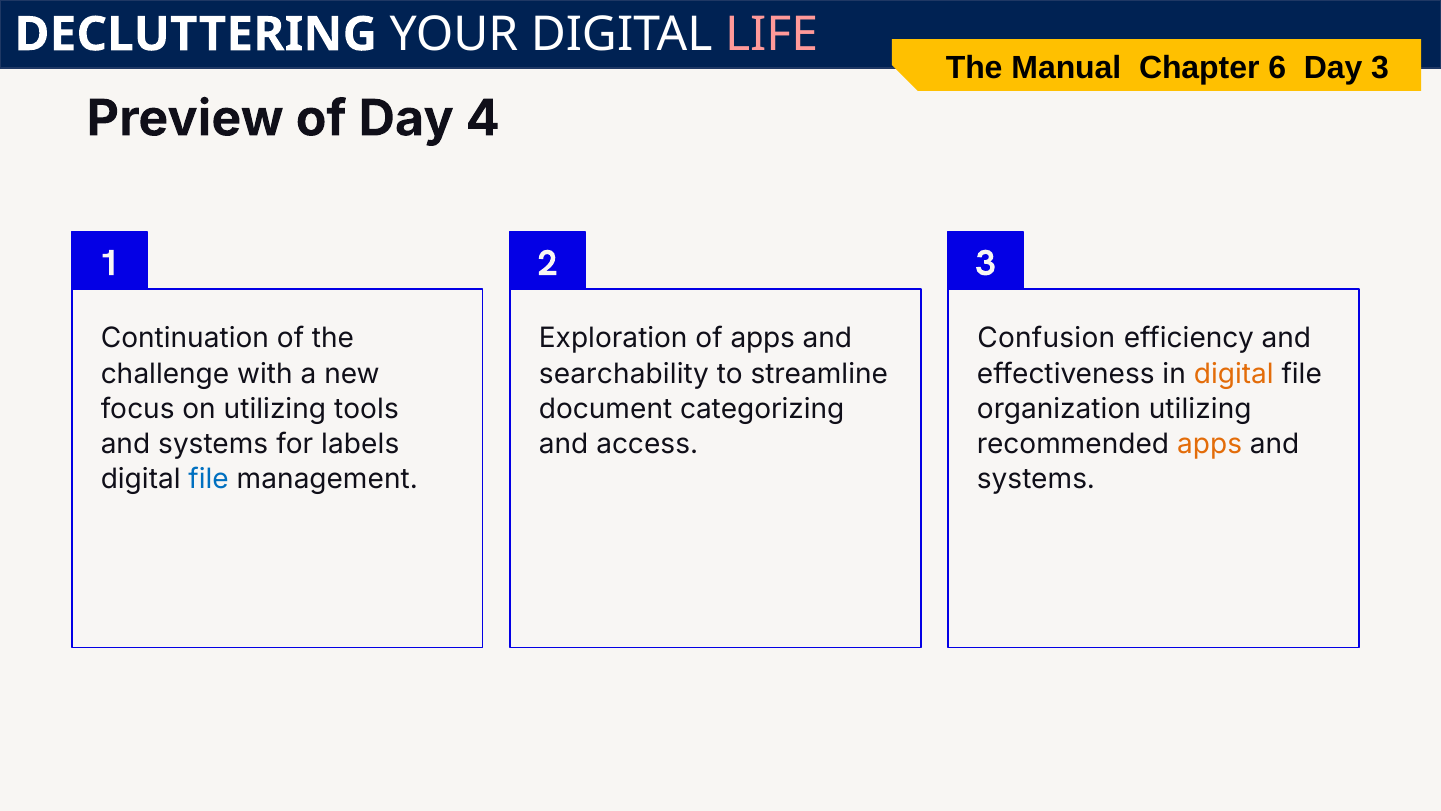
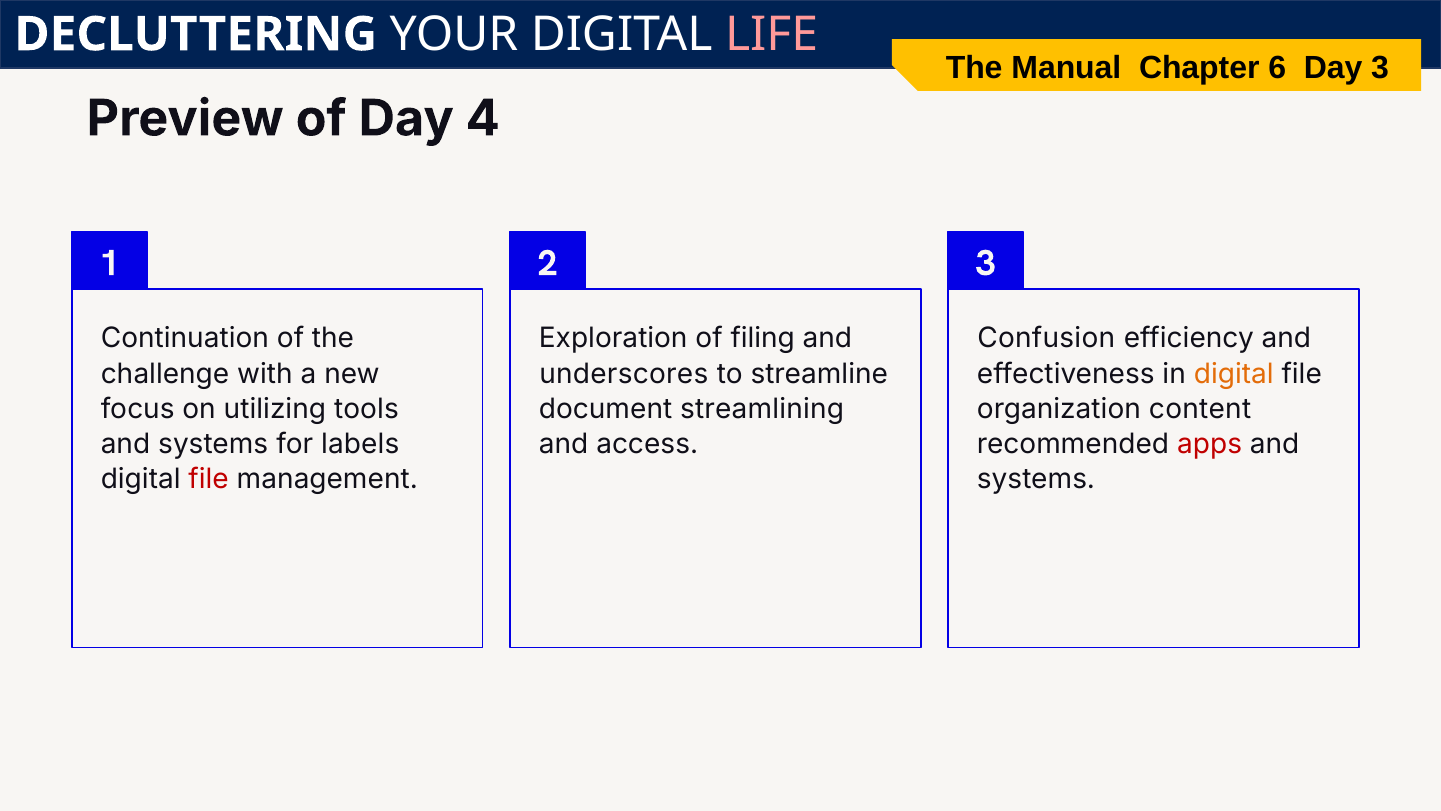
of apps: apps -> filing (763, 338)
searchability: searchability -> underscores (624, 374)
categorizing: categorizing -> streamlining (762, 409)
organization utilizing: utilizing -> content (1200, 409)
apps colour: orange -> red (1210, 444)
file colour: blue -> red (209, 479)
